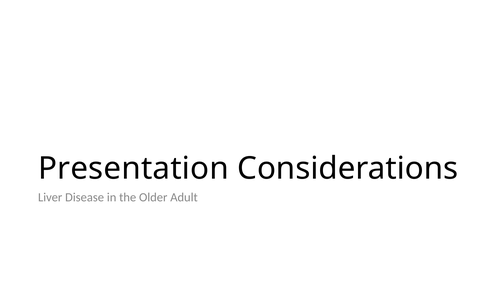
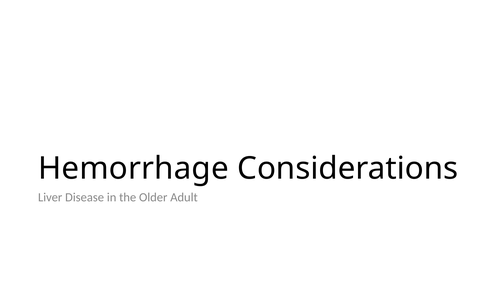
Presentation: Presentation -> Hemorrhage (133, 169)
